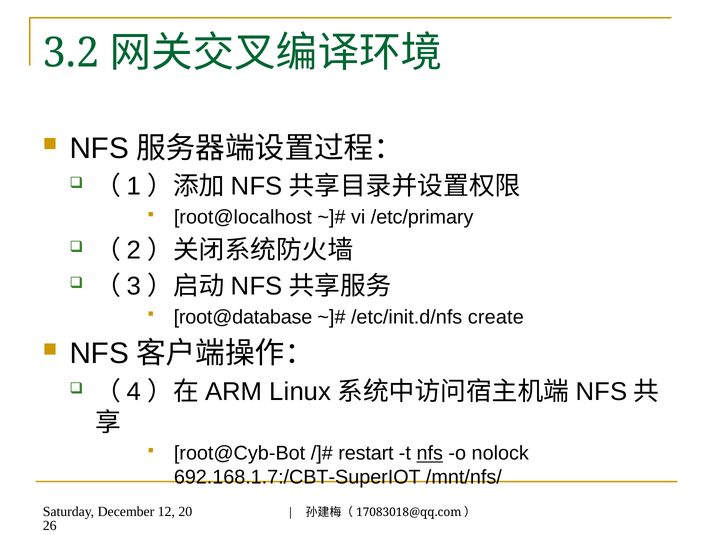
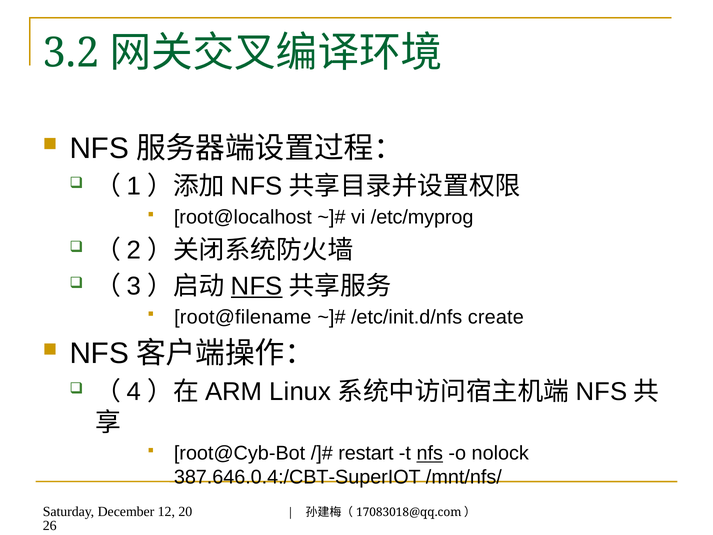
/etc/primary: /etc/primary -> /etc/myprog (422, 217)
NFS underline: none -> present (257, 286)
root@database: root@database -> root@filename (243, 317)
692.168.1.7:/CBT-SuperIOT: 692.168.1.7:/CBT-SuperIOT -> 387.646.0.4:/CBT-SuperIOT (297, 477)
